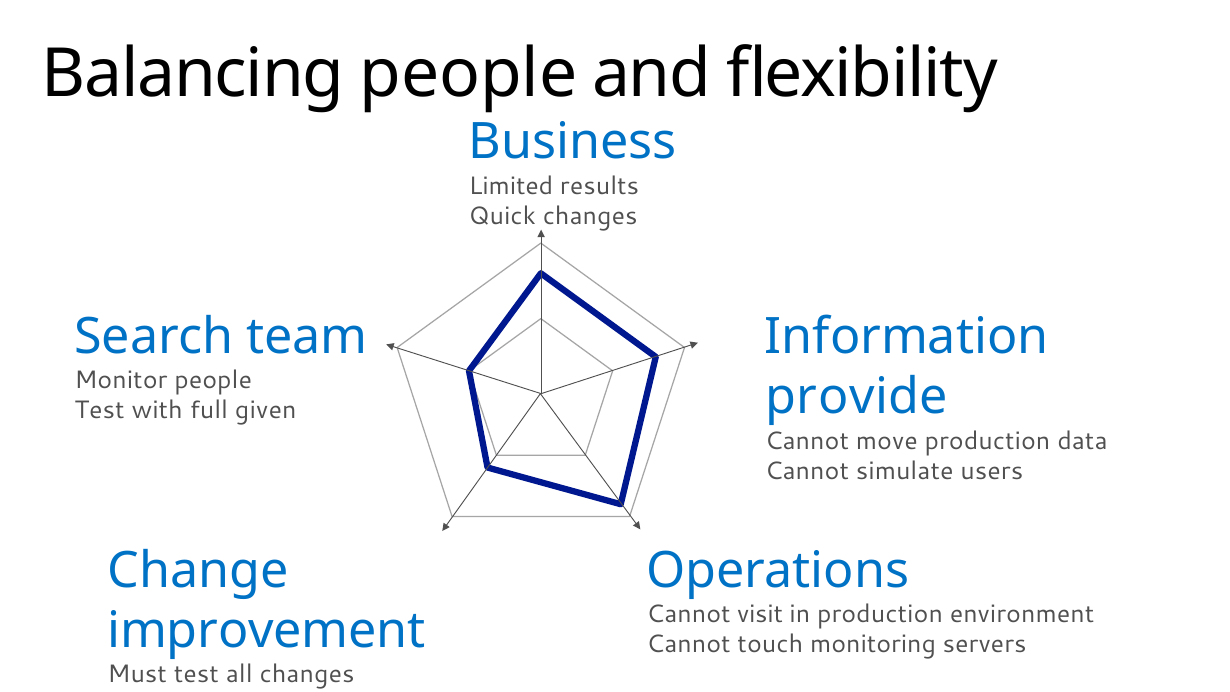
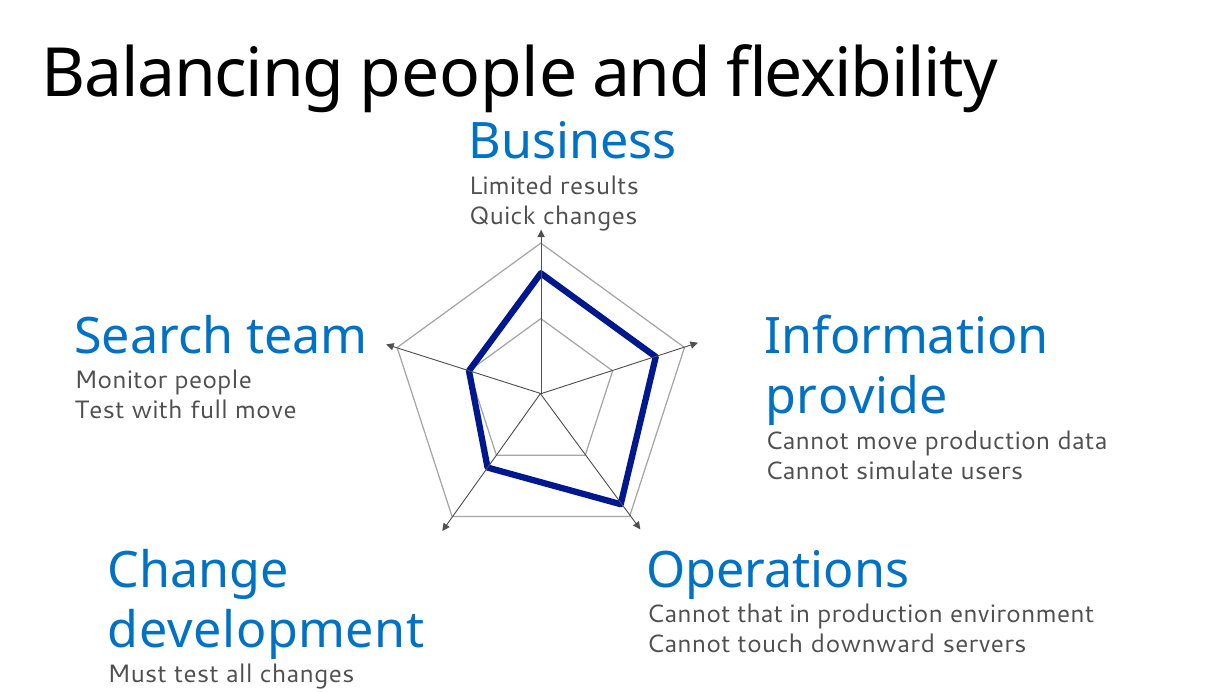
full given: given -> move (266, 410)
visit: visit -> that (760, 614)
improvement: improvement -> development (266, 631)
monitoring: monitoring -> downward (873, 644)
